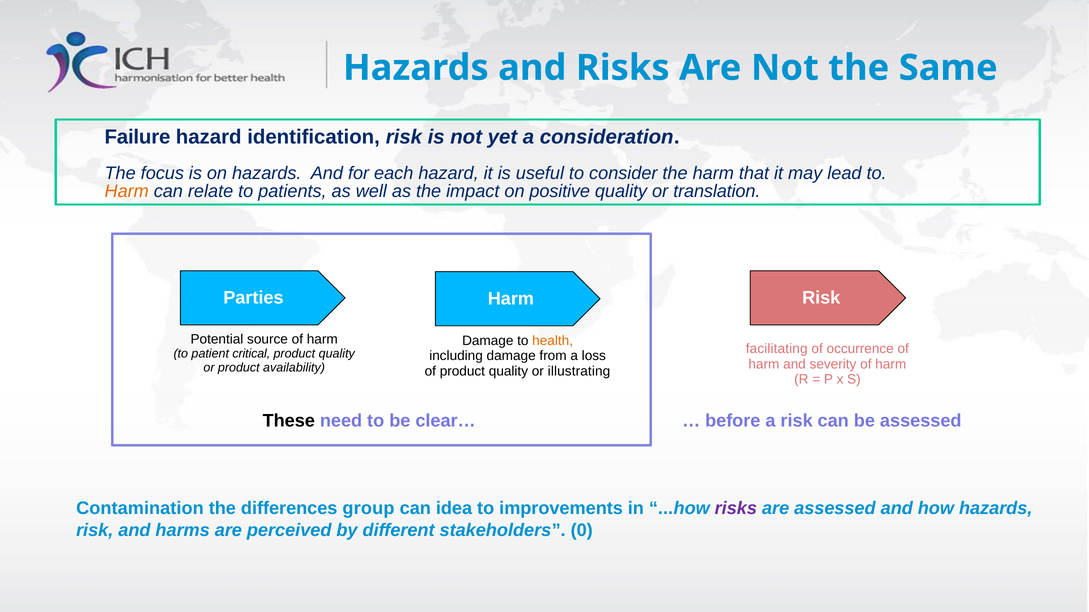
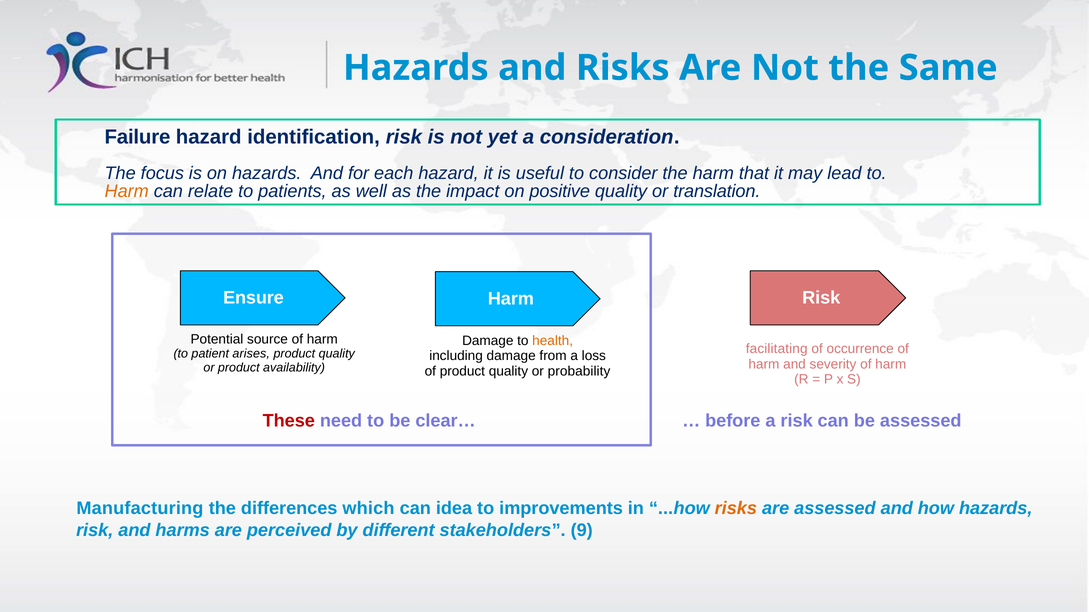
Parties: Parties -> Ensure (253, 298)
critical: critical -> arises (251, 354)
illustrating: illustrating -> probability (579, 371)
These colour: black -> red (289, 421)
Contamination: Contamination -> Manufacturing (140, 509)
group: group -> which (368, 509)
risks colour: purple -> orange (736, 509)
0: 0 -> 9 (582, 531)
